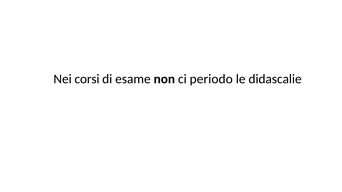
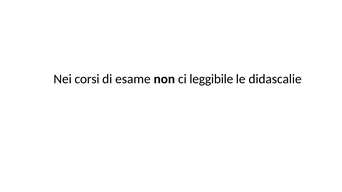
periodo: periodo -> leggibile (211, 79)
